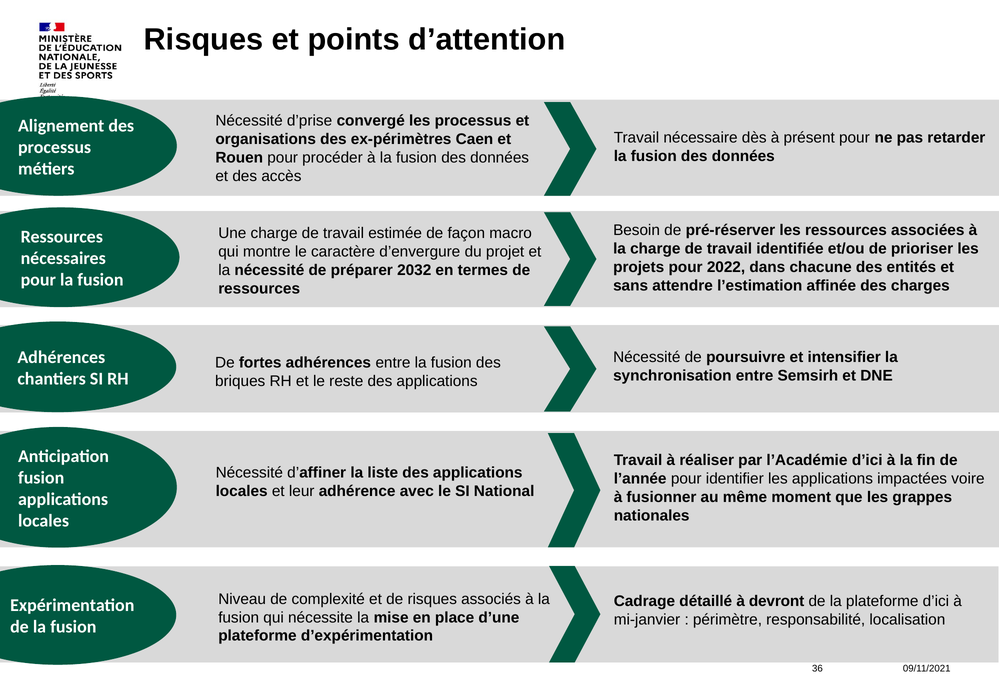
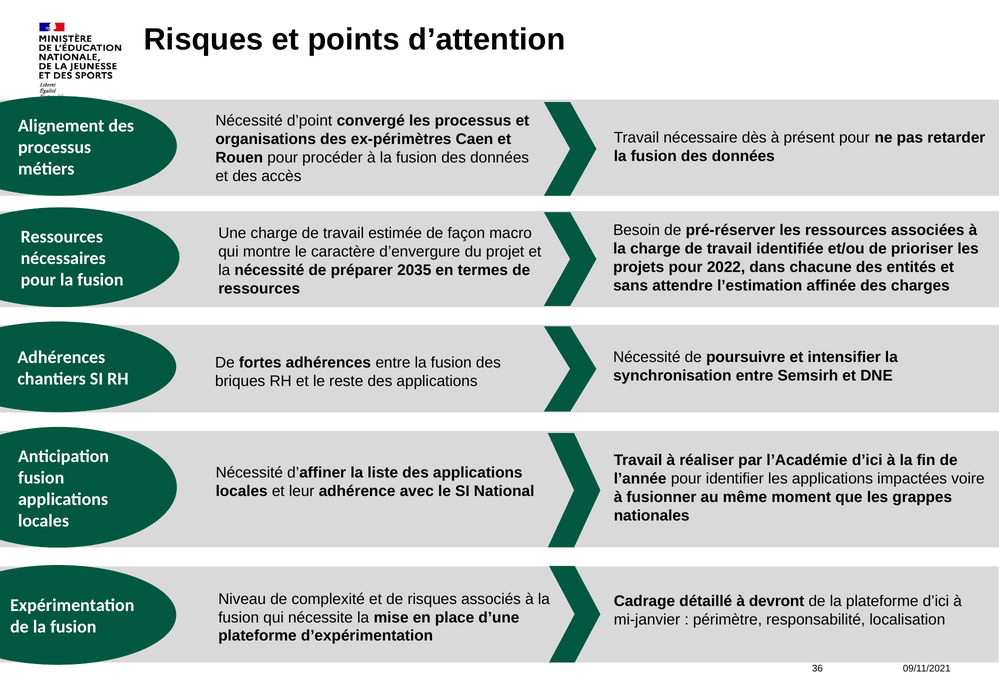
d’prise: d’prise -> d’point (310, 121)
2032: 2032 -> 2035 (414, 270)
